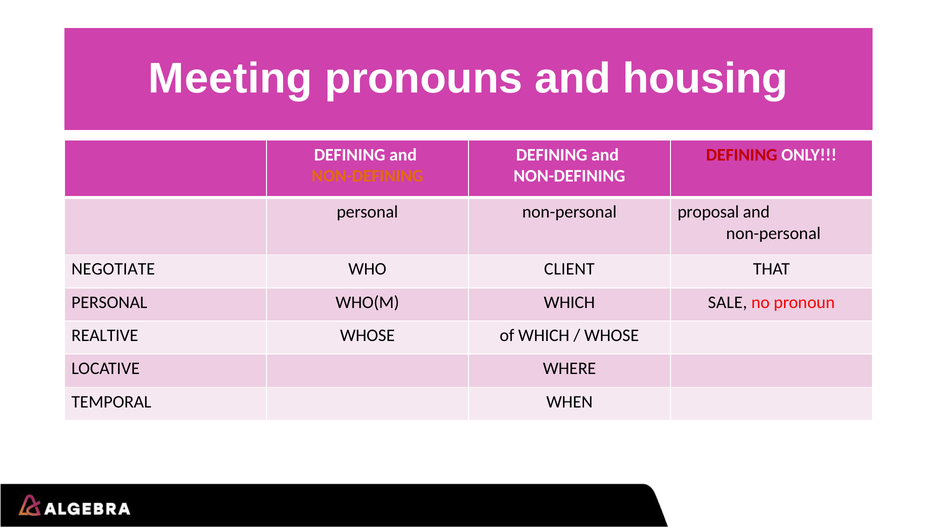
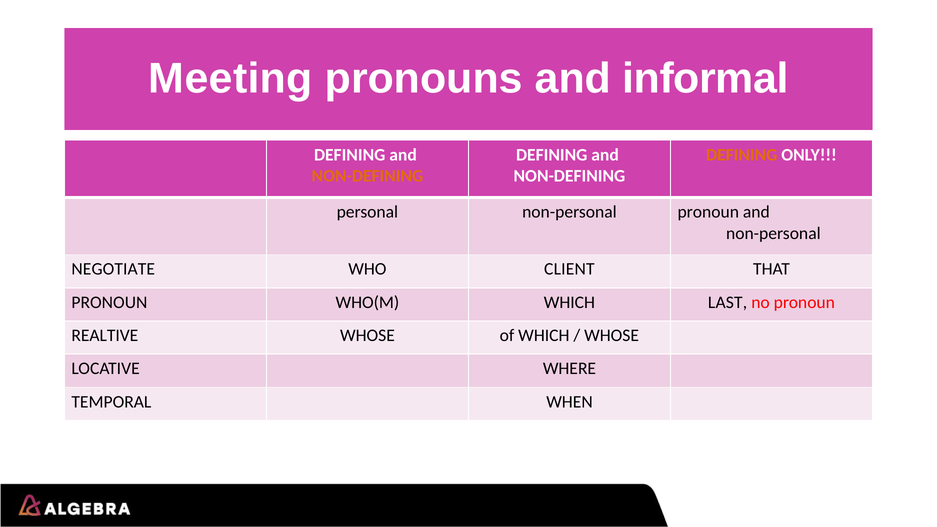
housing: housing -> informal (705, 79)
DEFINING colour: red -> orange (742, 155)
non-personal proposal: proposal -> pronoun (708, 212)
PERSONAL: PERSONAL -> PRONOUN (109, 302)
SALE: SALE -> LAST (728, 302)
